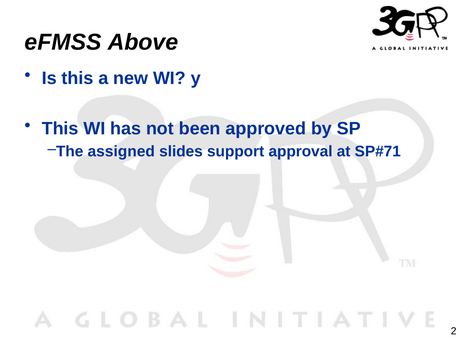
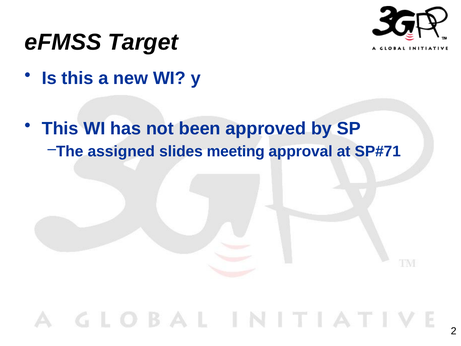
Above: Above -> Target (143, 42)
support: support -> meeting (236, 151)
